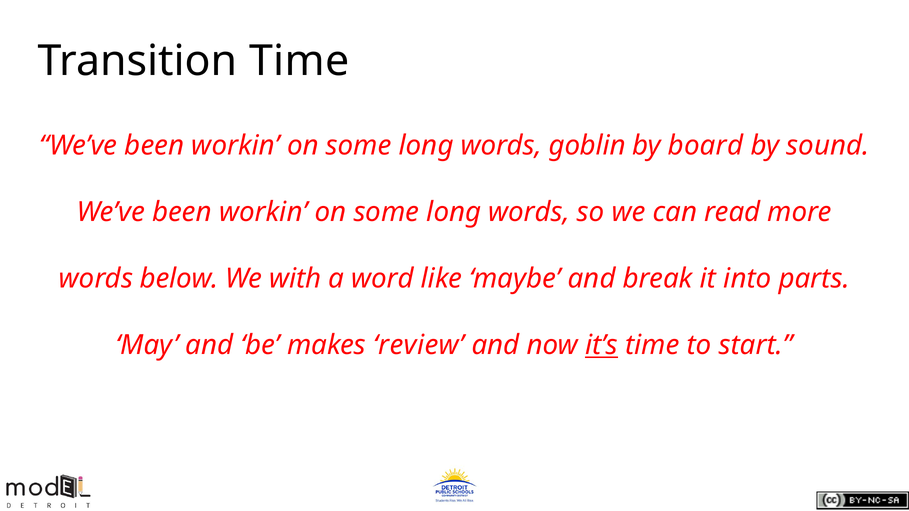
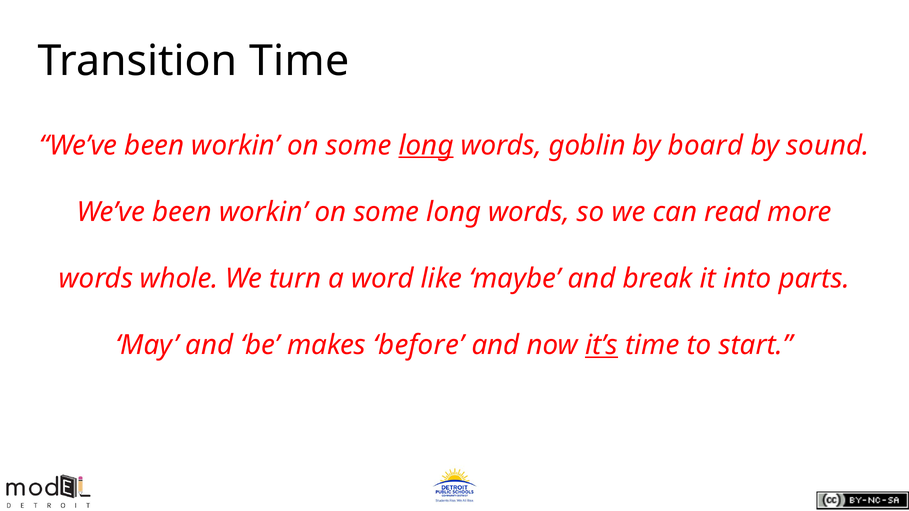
long underline: none -> present (426, 145)
below: below -> whole (179, 279)
with: with -> turn (295, 279)
review: review -> before (419, 345)
